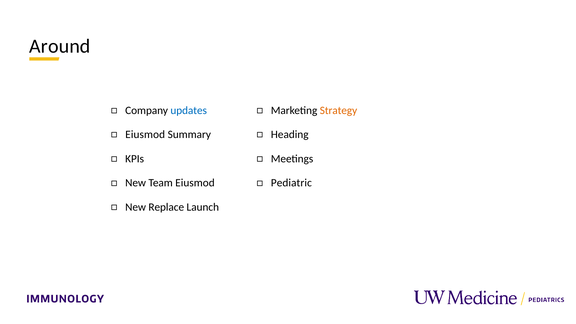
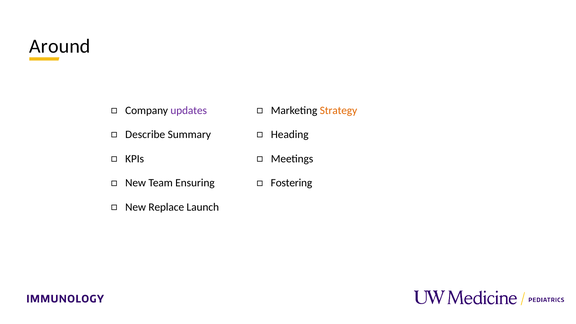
updates colour: blue -> purple (189, 110)
Eiusmod: Eiusmod -> Describe (145, 135)
Team Eiusmod: Eiusmod -> Ensuring (195, 183)
Pediatric: Pediatric -> Fostering (291, 183)
